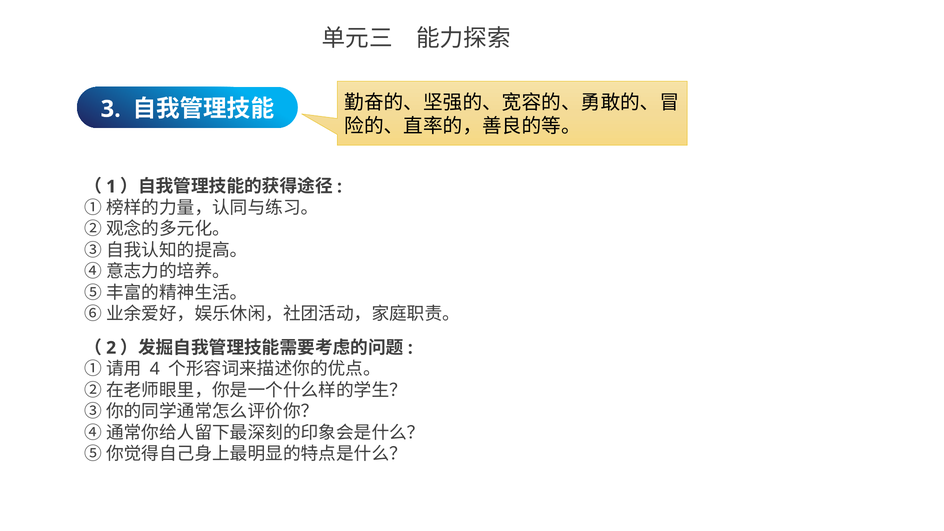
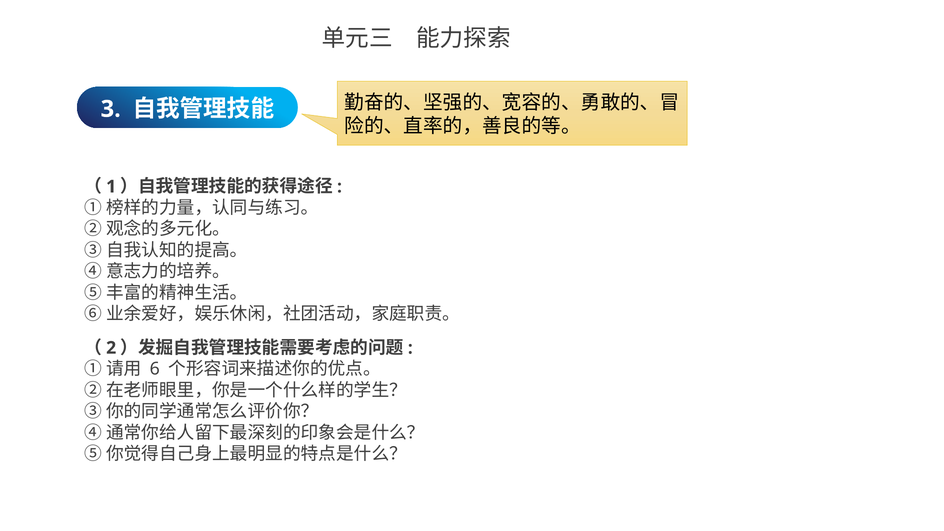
4: 4 -> 6 (155, 369)
